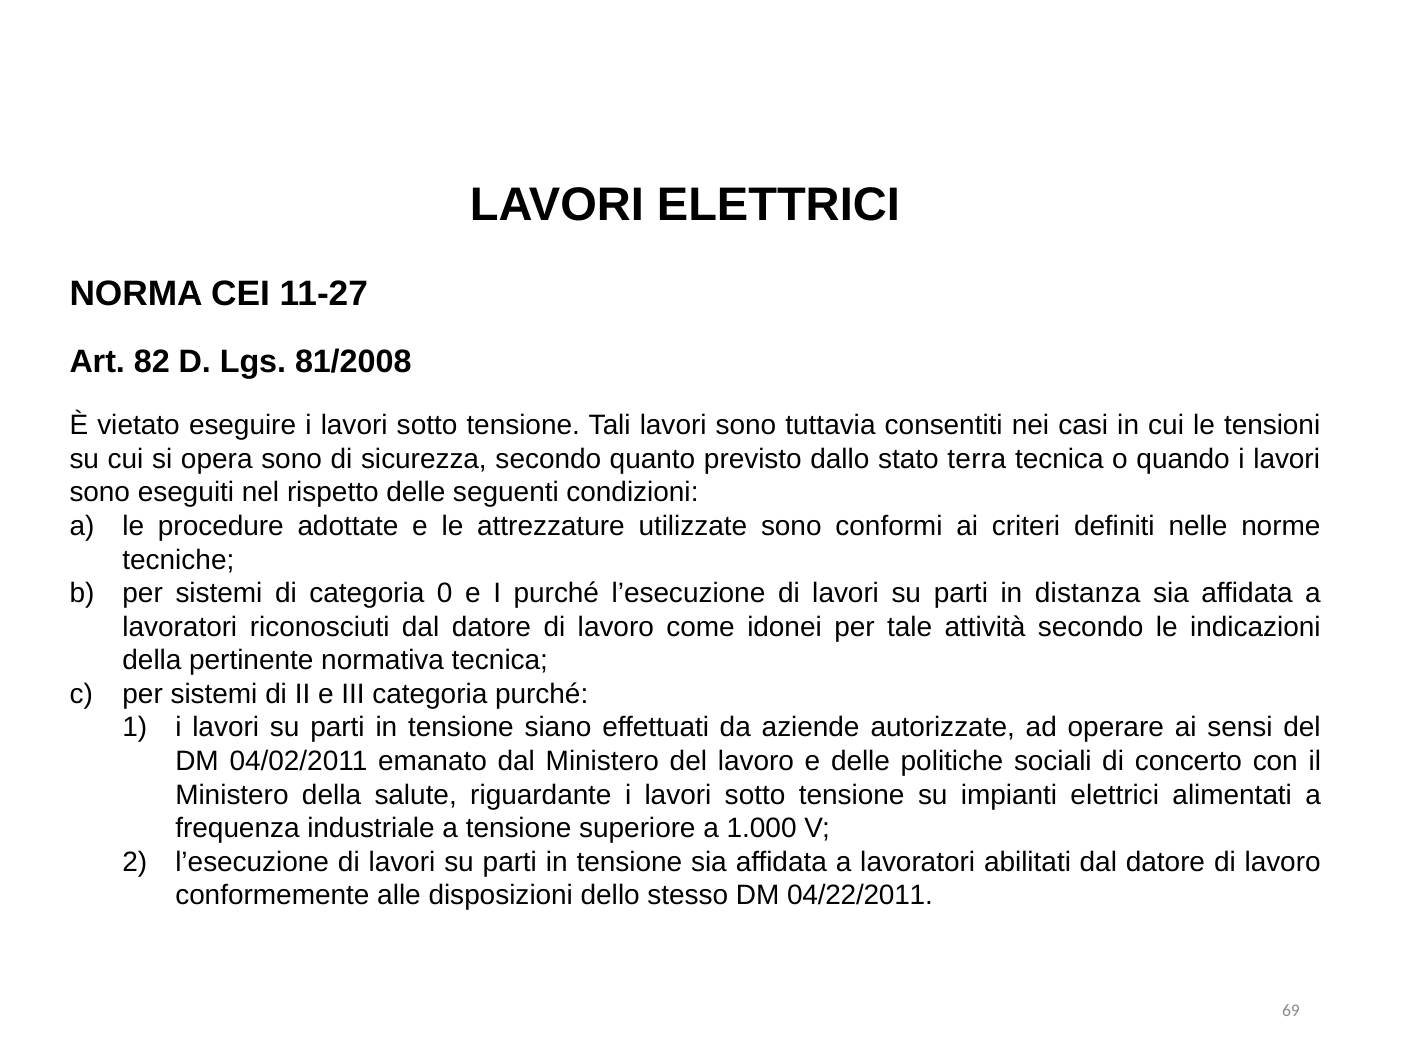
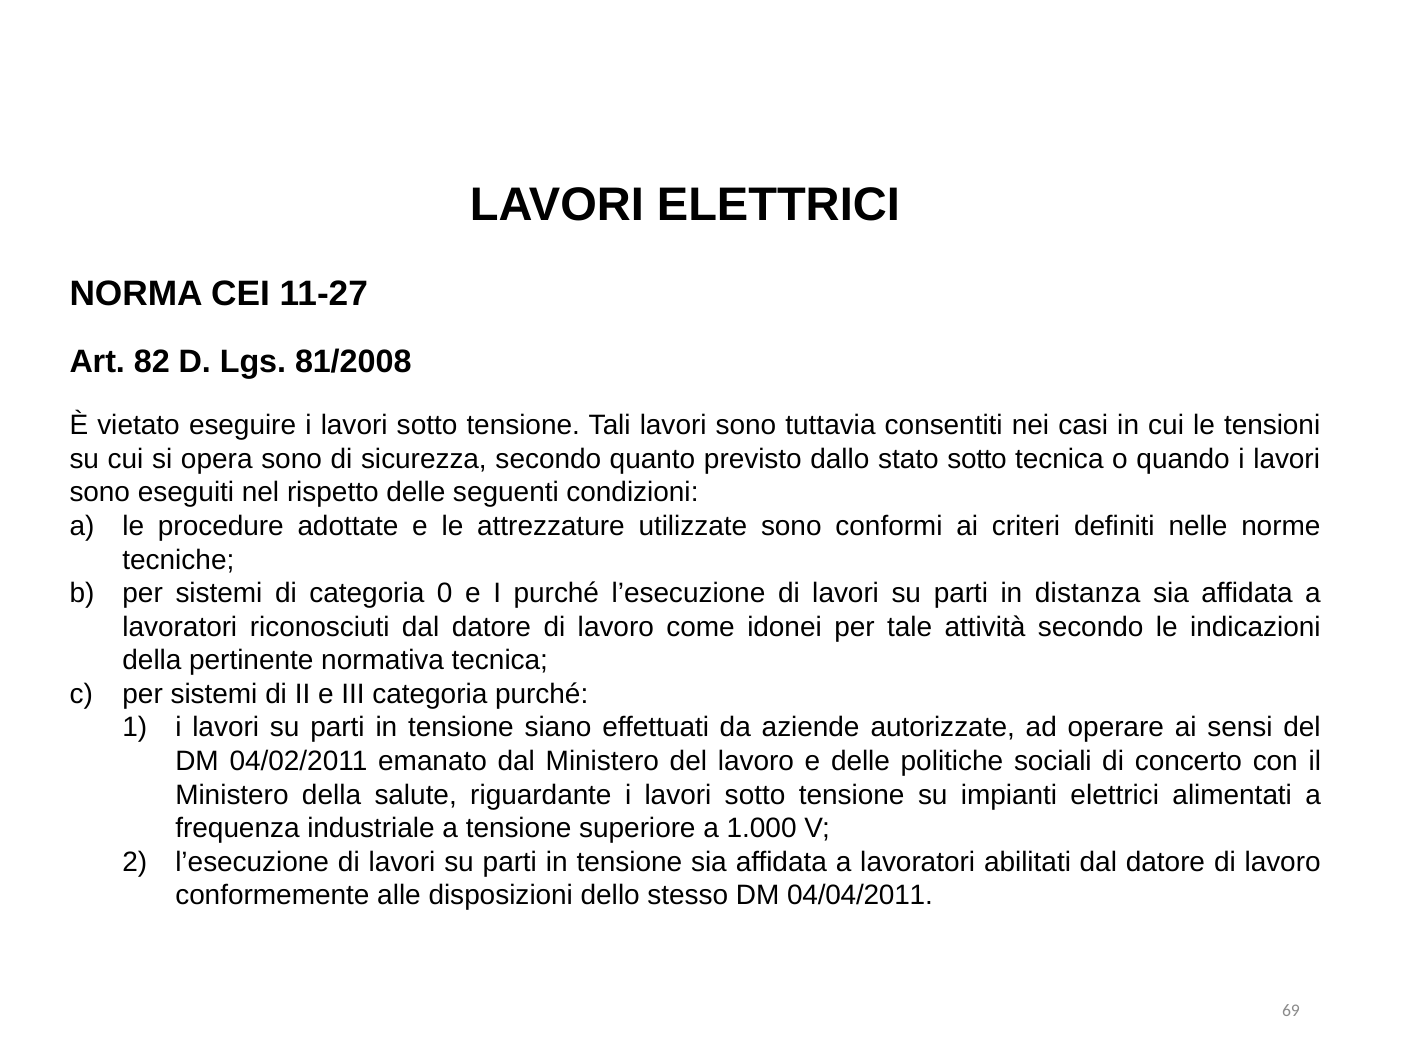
stato terra: terra -> sotto (977, 459)
04/22/2011: 04/22/2011 -> 04/04/2011 (860, 895)
